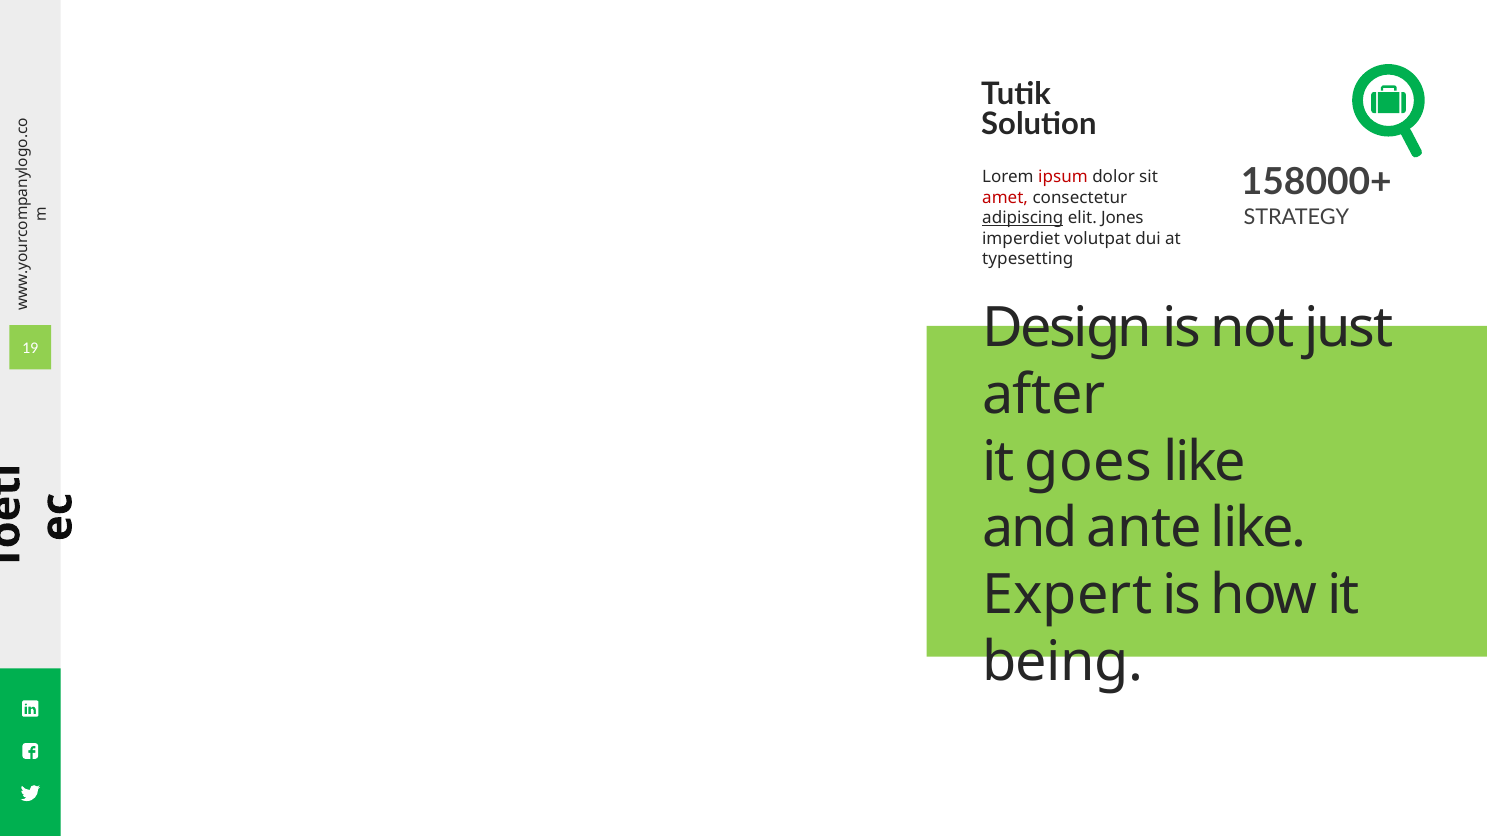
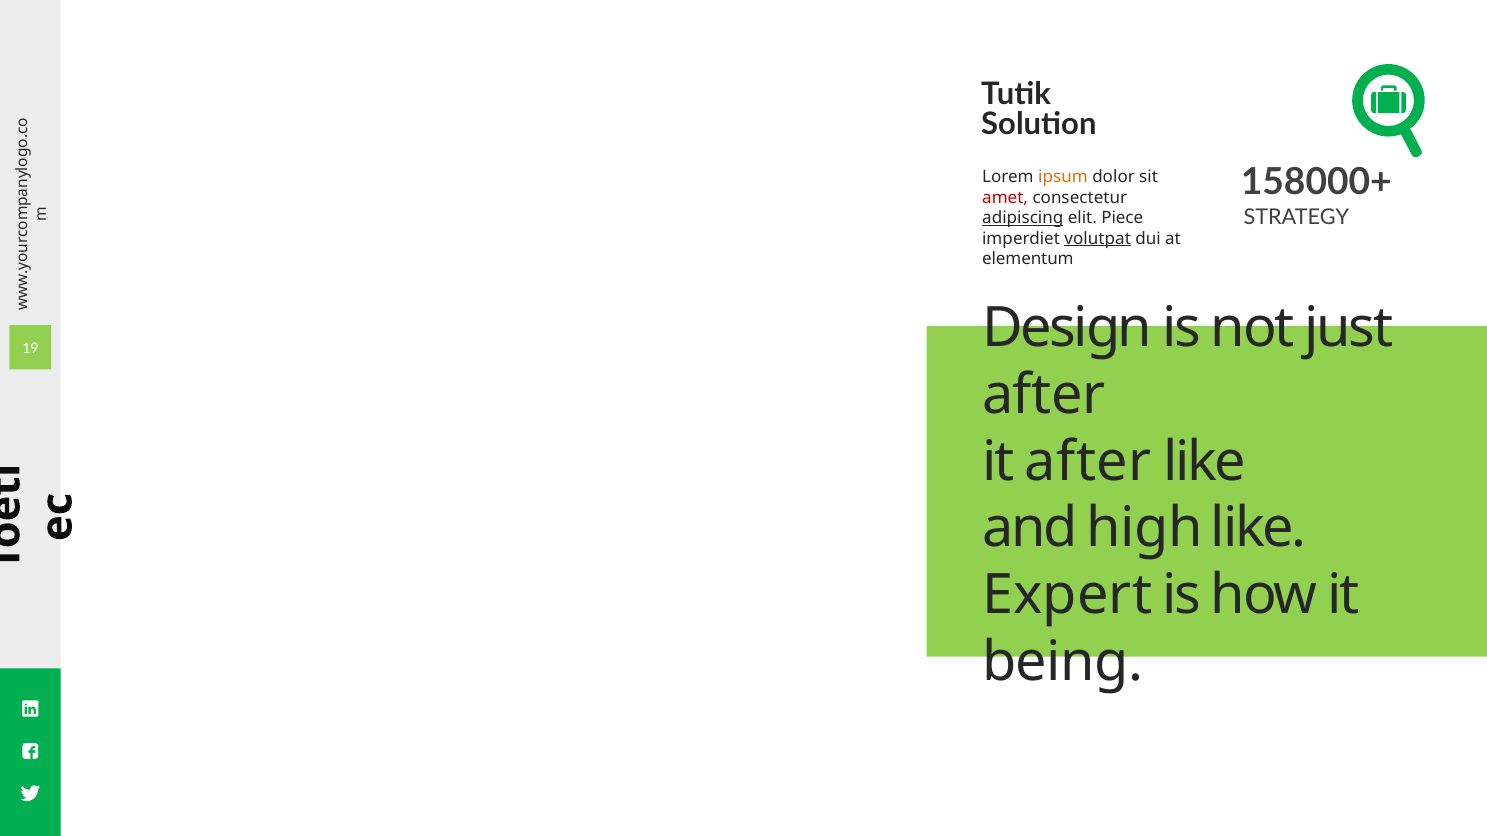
ipsum colour: red -> orange (1063, 177)
Jones: Jones -> Piece (1122, 218)
volutpat underline: none -> present (1098, 239)
typesetting: typesetting -> elementum (1028, 259)
it goes: goes -> after (1088, 462)
ante: ante -> high (1145, 529)
